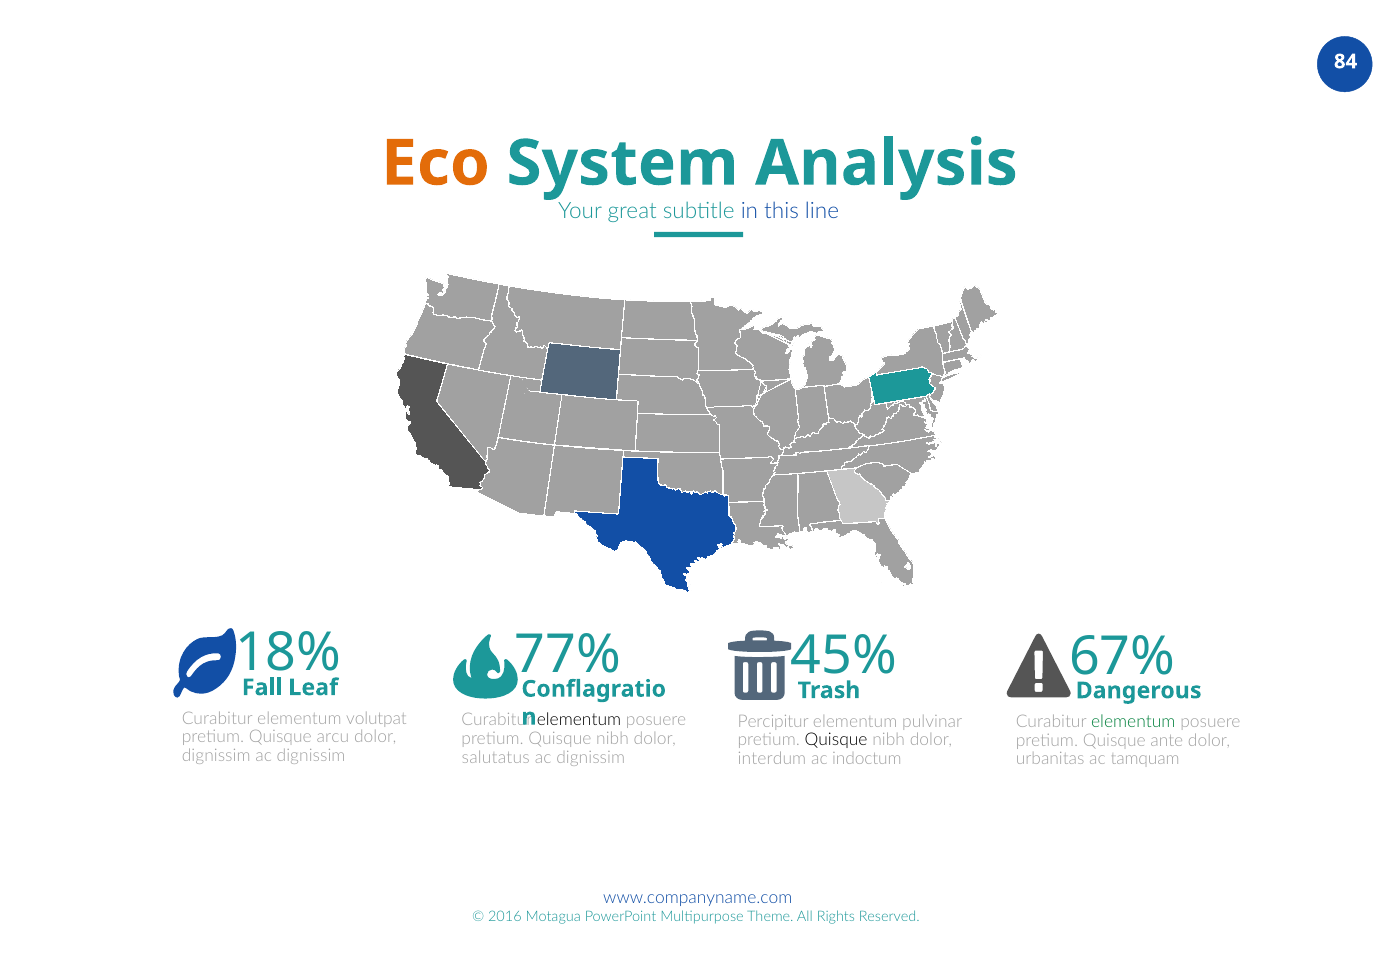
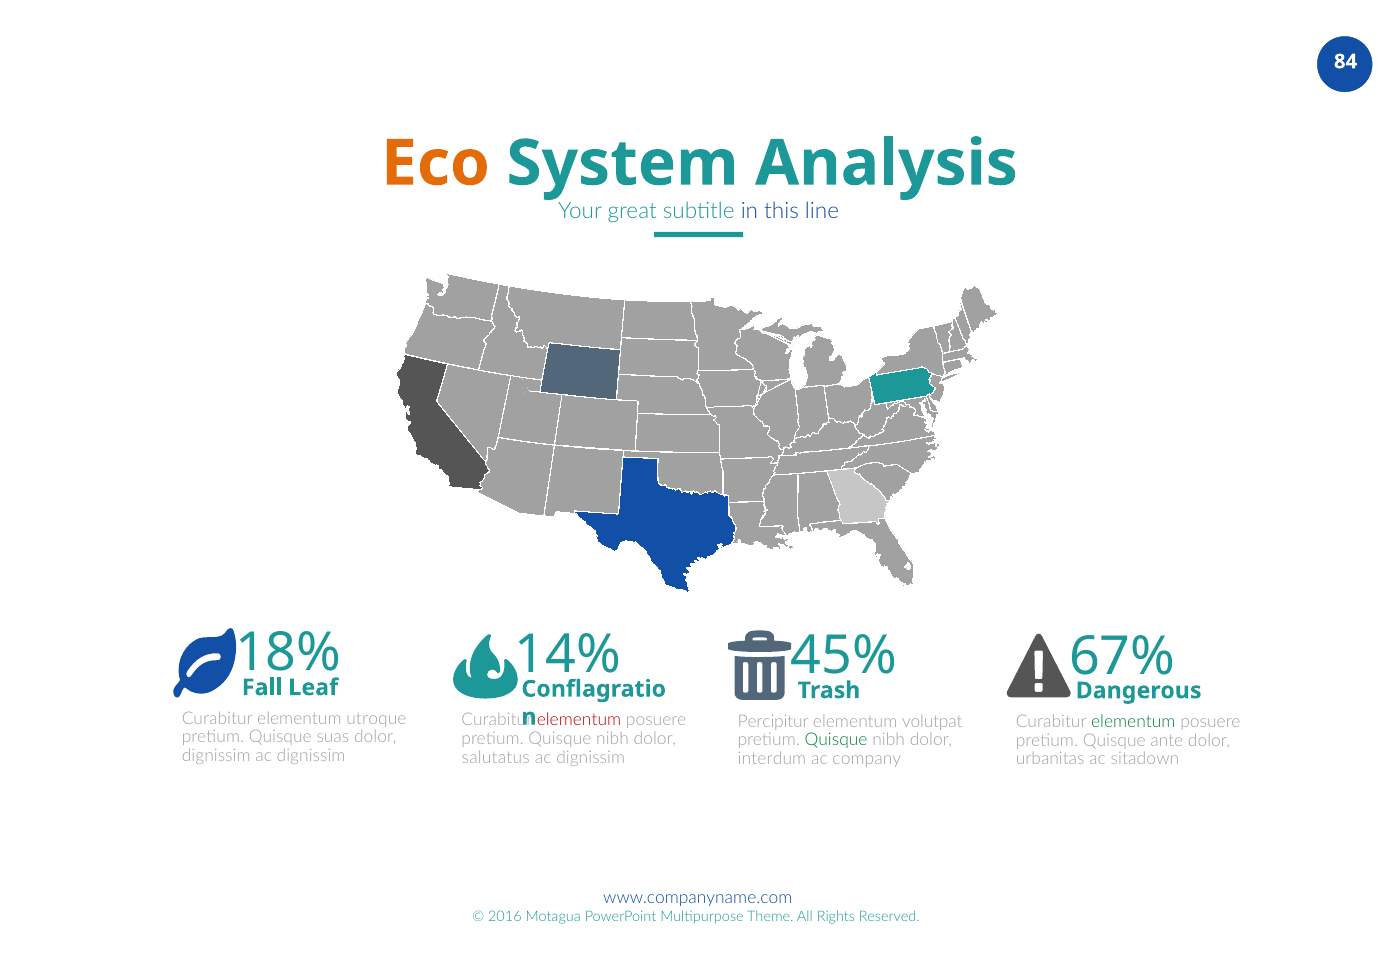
77%: 77% -> 14% (568, 654)
volutpat: volutpat -> utroque (376, 718)
pulvinar: pulvinar -> volutpat (932, 721)
elementum colour: black -> red (579, 720)
arcu: arcu -> suas (333, 737)
Quisque colour: black -> green (836, 740)
indoctum: indoctum -> company (867, 759)
tamquam: tamquam -> sitadown (1145, 759)
